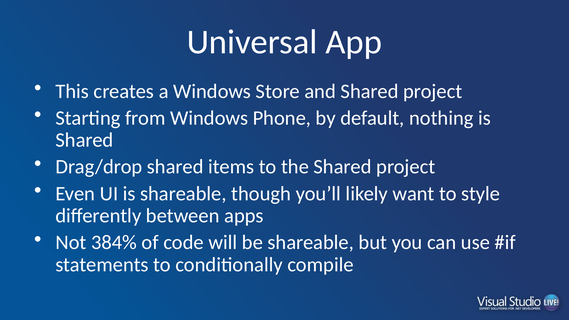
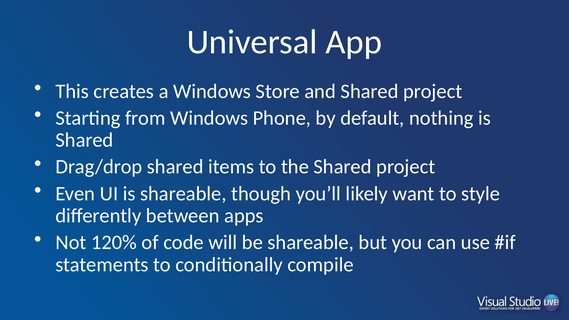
384%: 384% -> 120% (114, 243)
